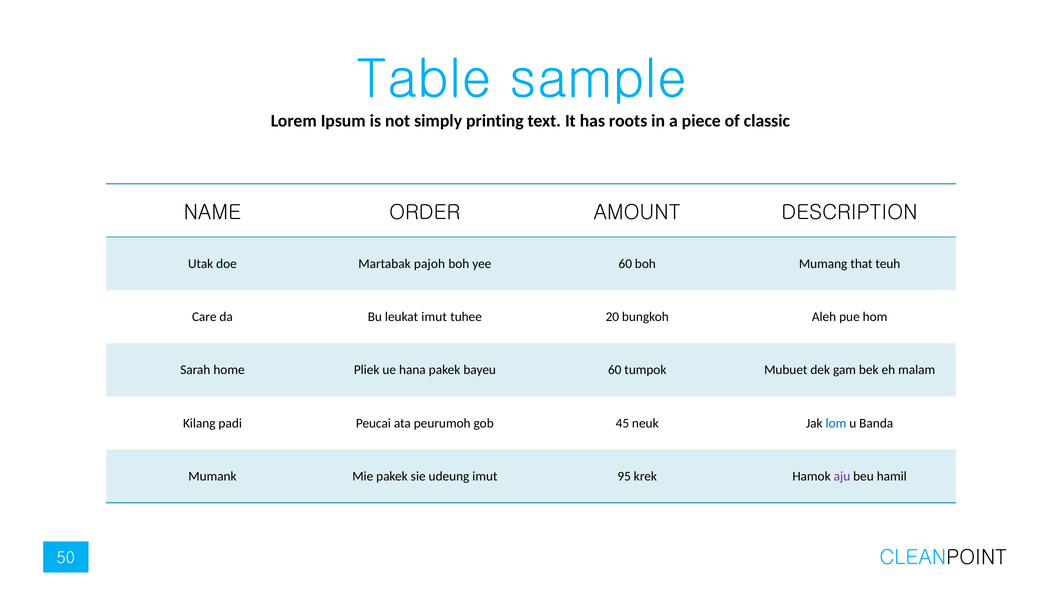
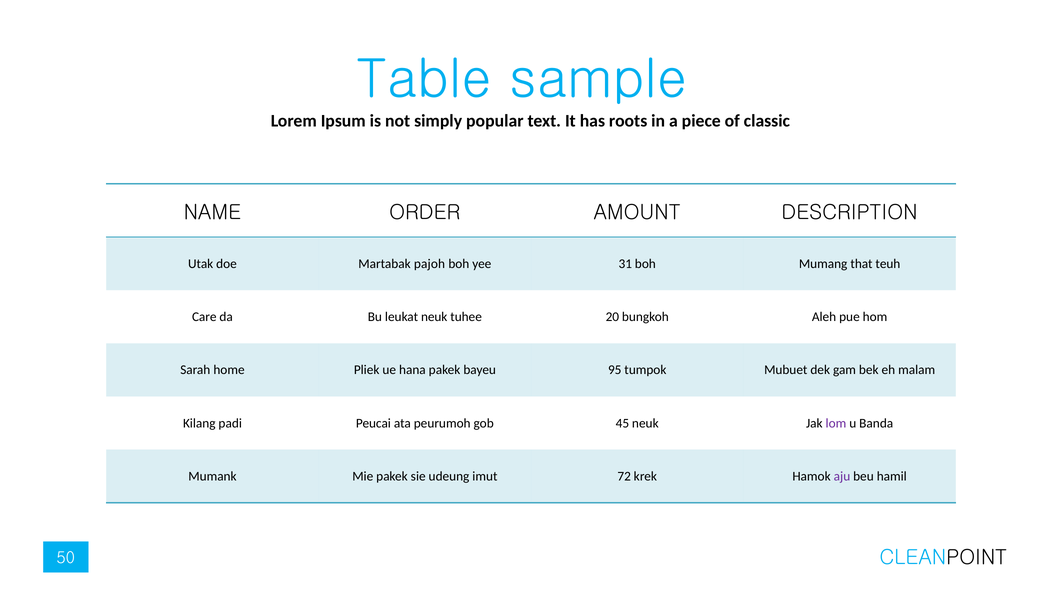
printing: printing -> popular (495, 121)
yee 60: 60 -> 31 (625, 263)
leukat imut: imut -> neuk (434, 317)
bayeu 60: 60 -> 95 (615, 370)
lom colour: blue -> purple (836, 423)
95: 95 -> 72 (624, 476)
